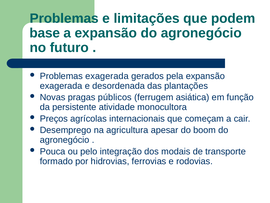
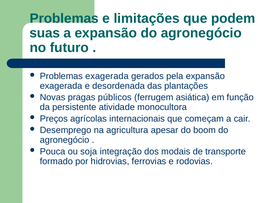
base: base -> suas (45, 33)
pelo: pelo -> soja (89, 151)
